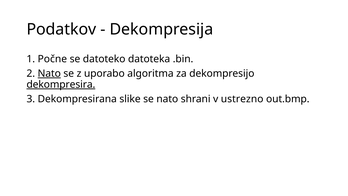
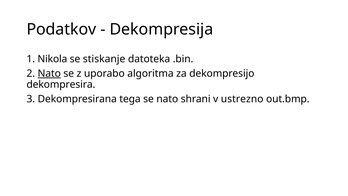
Počne: Počne -> Nikola (52, 59)
datoteko: datoteko -> stiskanje (104, 59)
dekompresira underline: present -> none (61, 84)
slike: slike -> tega (130, 99)
